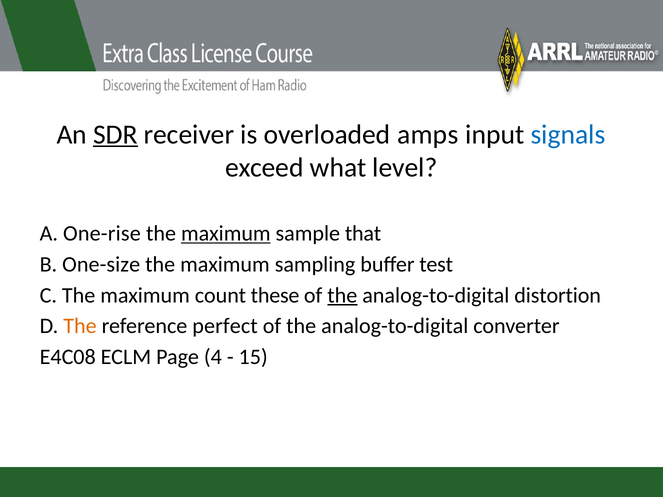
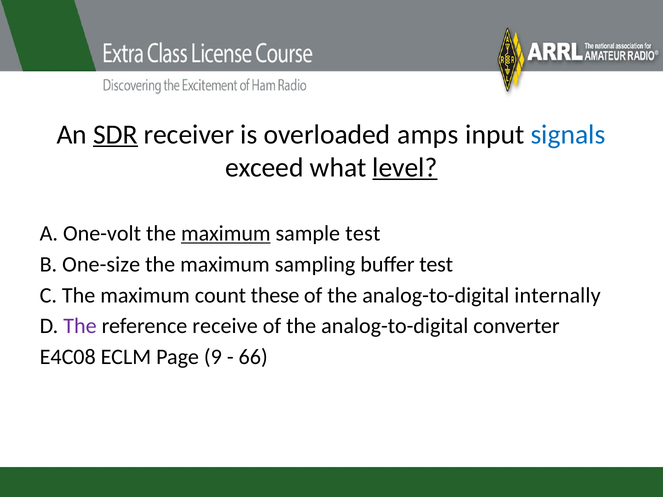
level underline: none -> present (405, 168)
One-rise: One-rise -> One-volt (102, 234)
sample that: that -> test (363, 234)
the underline: present -> none (342, 295)
distortion: distortion -> internally (557, 295)
The colour: orange -> purple (80, 326)
perfect: perfect -> receive (225, 326)
4: 4 -> 9 (213, 357)
15: 15 -> 66 (253, 357)
